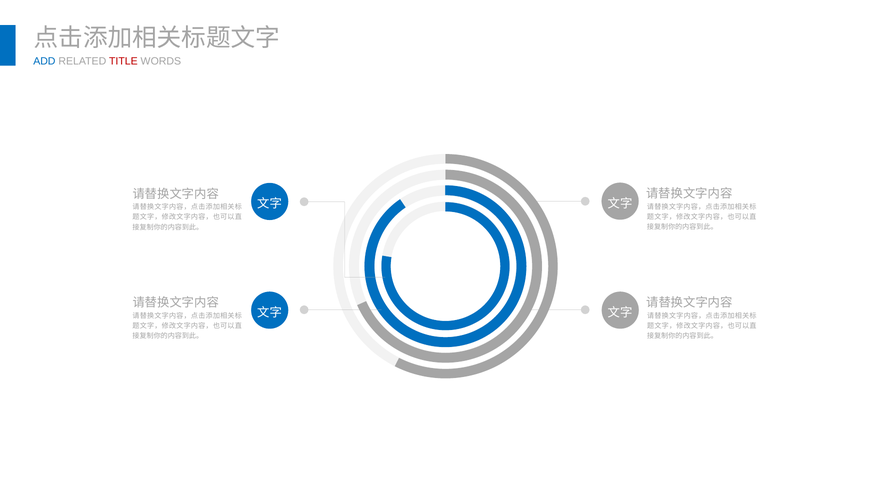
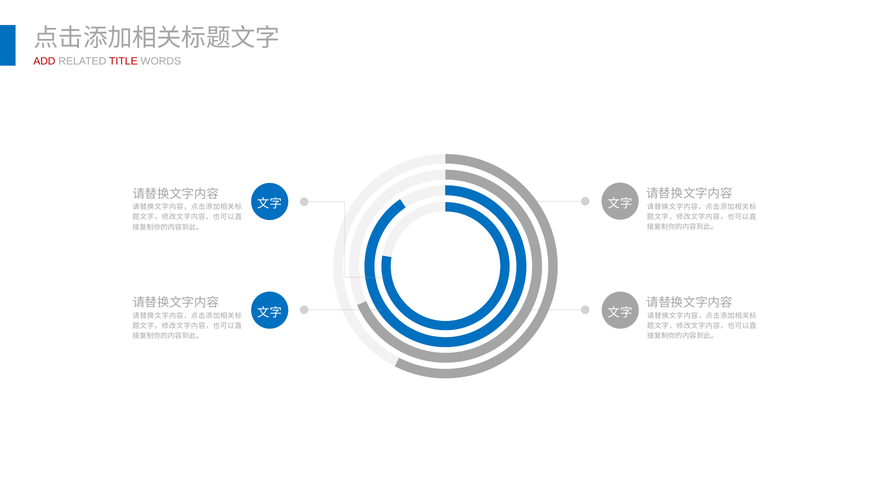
ADD colour: blue -> red (44, 61)
